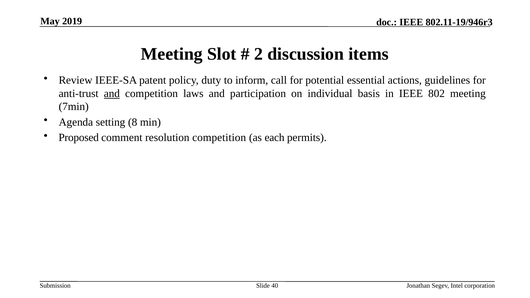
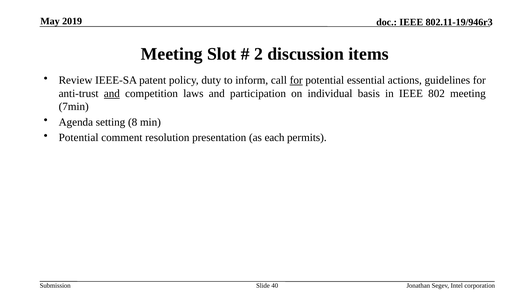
for underline: none -> present (296, 80)
Proposed: Proposed -> Potential (79, 138)
resolution competition: competition -> presentation (219, 138)
